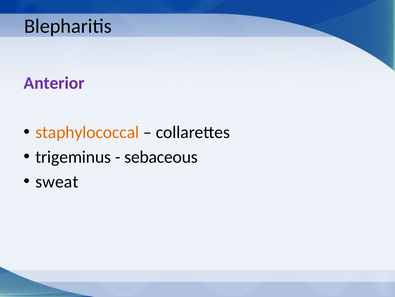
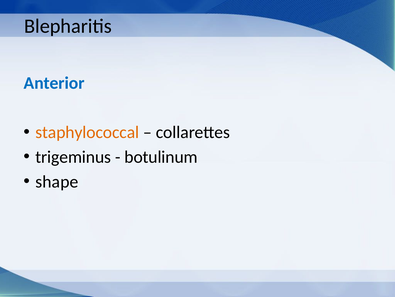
Anterior colour: purple -> blue (54, 83)
sebaceous: sebaceous -> botulinum (161, 157)
sweat: sweat -> shape (57, 181)
